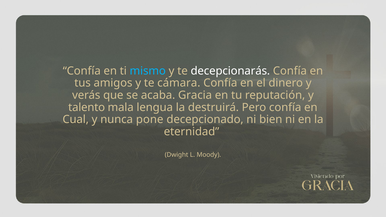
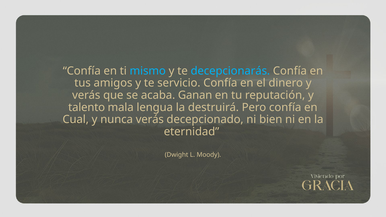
decepcionarás colour: white -> light blue (230, 71)
cámara: cámara -> servicio (179, 83)
Gracia: Gracia -> Ganan (195, 95)
nunca pone: pone -> verás (150, 120)
